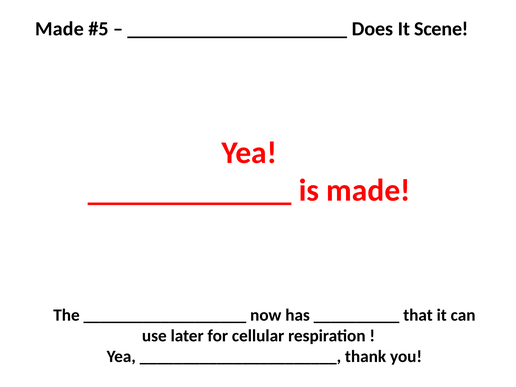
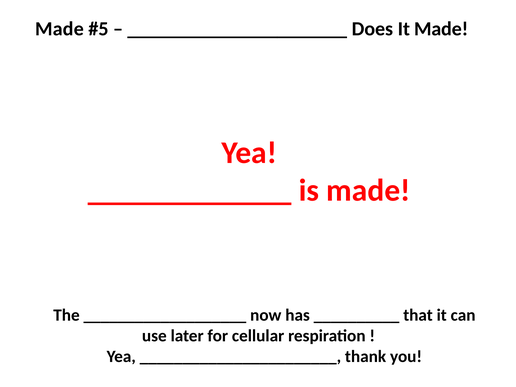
It Scene: Scene -> Made (441, 29)
